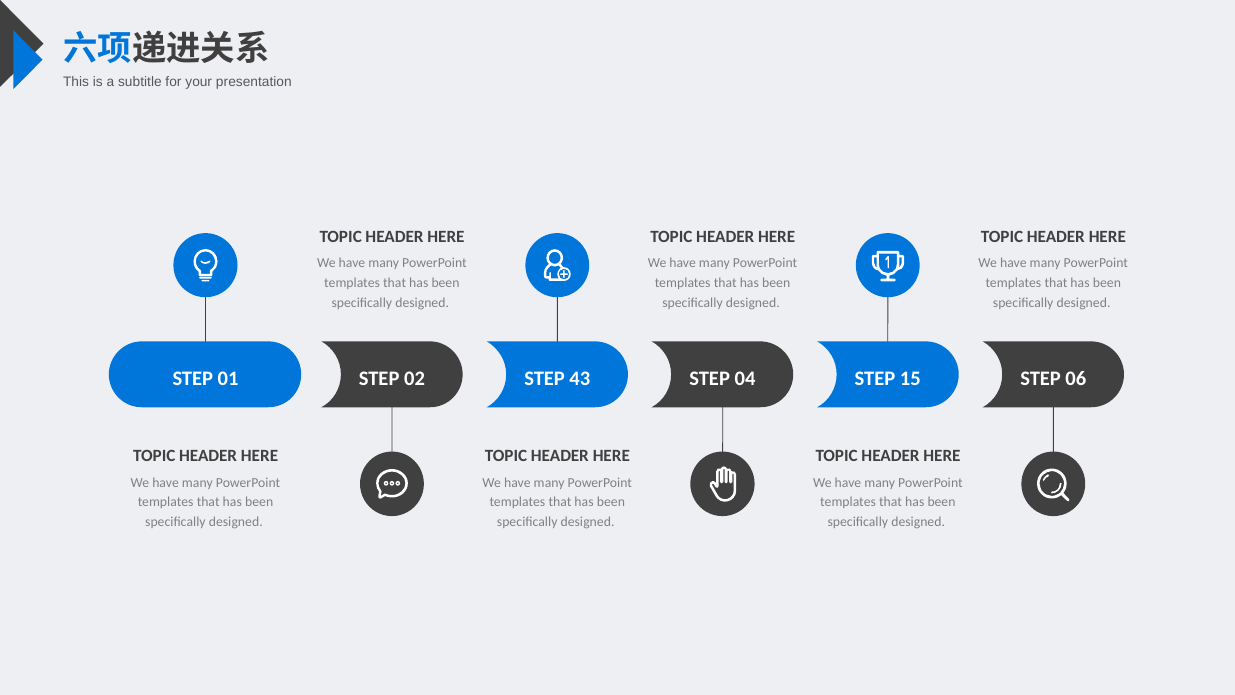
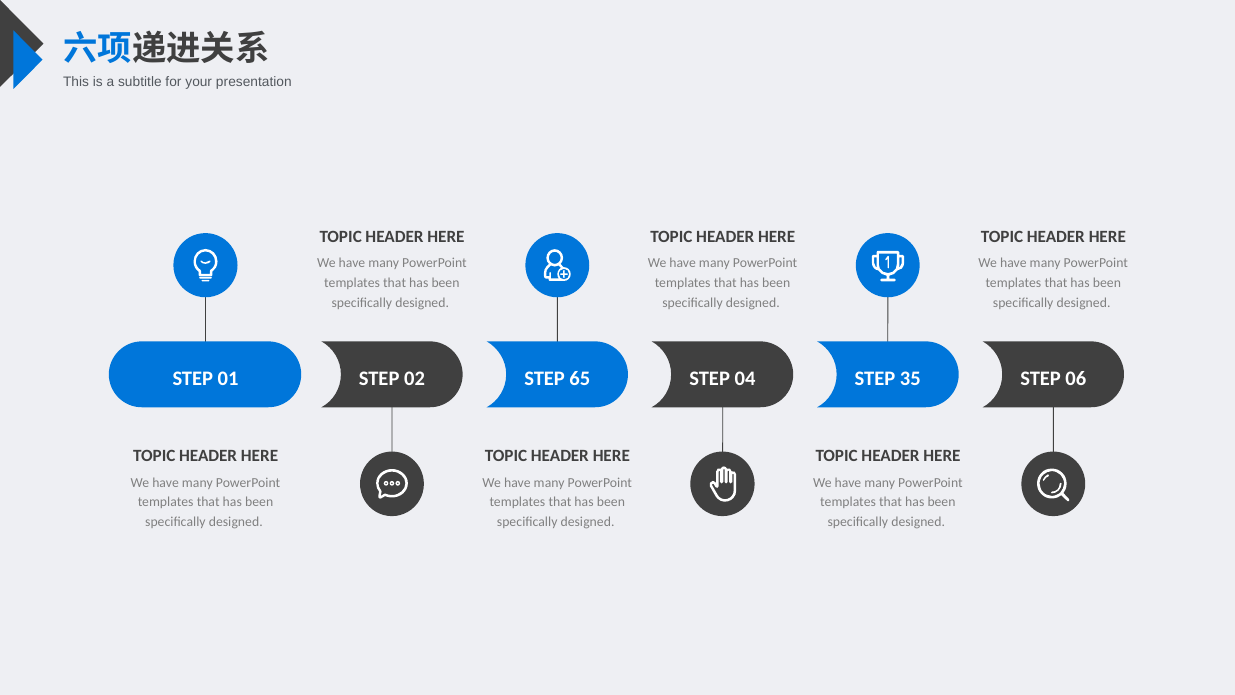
43: 43 -> 65 (580, 379)
15: 15 -> 35 (910, 379)
